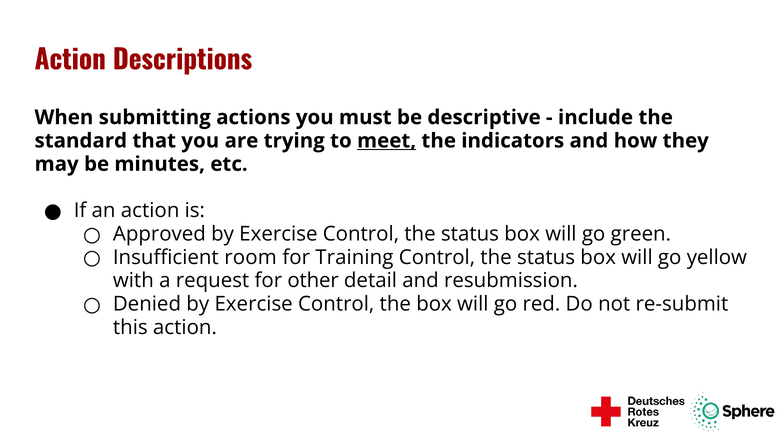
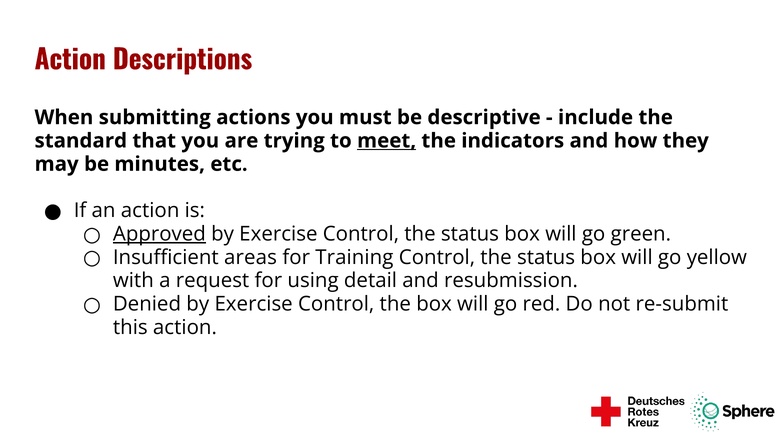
Approved underline: none -> present (159, 234)
room: room -> areas (251, 257)
other: other -> using (313, 281)
